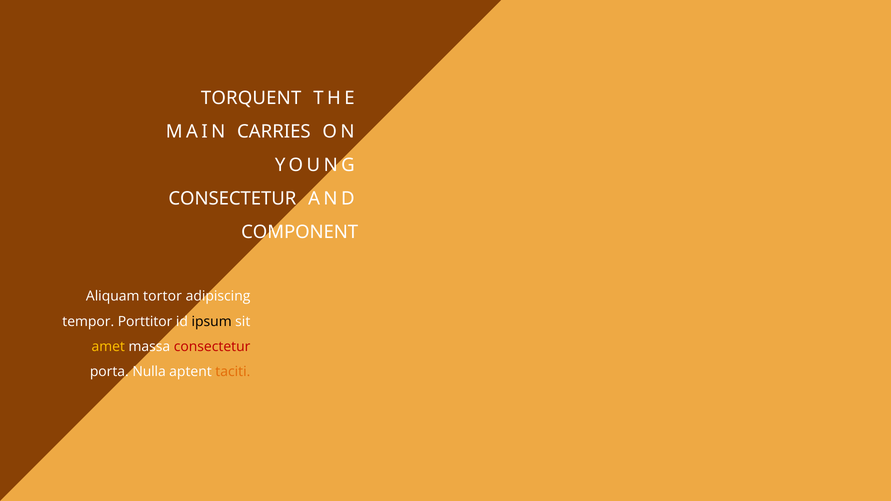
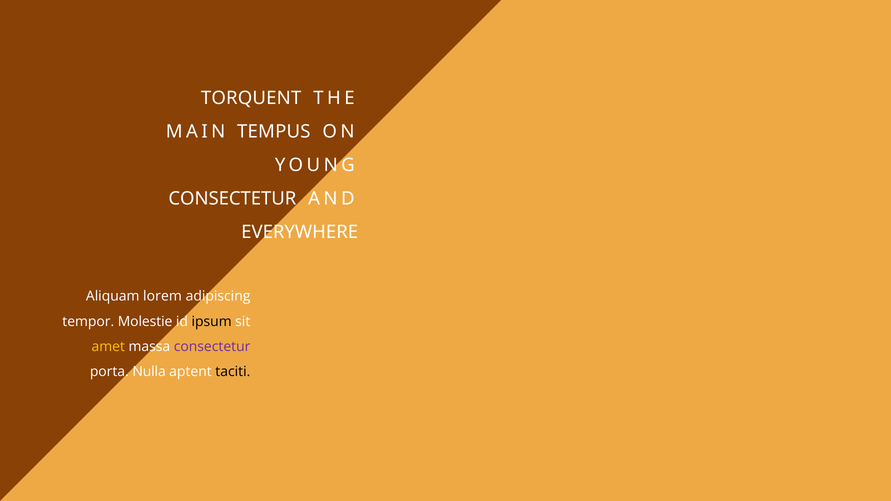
CARRIES: CARRIES -> TEMPUS (274, 132)
COMPONENT: COMPONENT -> EVERYWHERE (300, 232)
tortor: tortor -> lorem (162, 296)
Porttitor: Porttitor -> Molestie (145, 322)
consectetur colour: red -> purple (212, 347)
taciti colour: orange -> black (233, 372)
